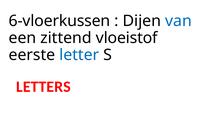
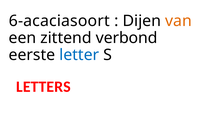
6-vloerkussen: 6-vloerkussen -> 6-acaciasoort (59, 21)
van colour: blue -> orange (178, 21)
vloeistof: vloeistof -> verbond (127, 38)
